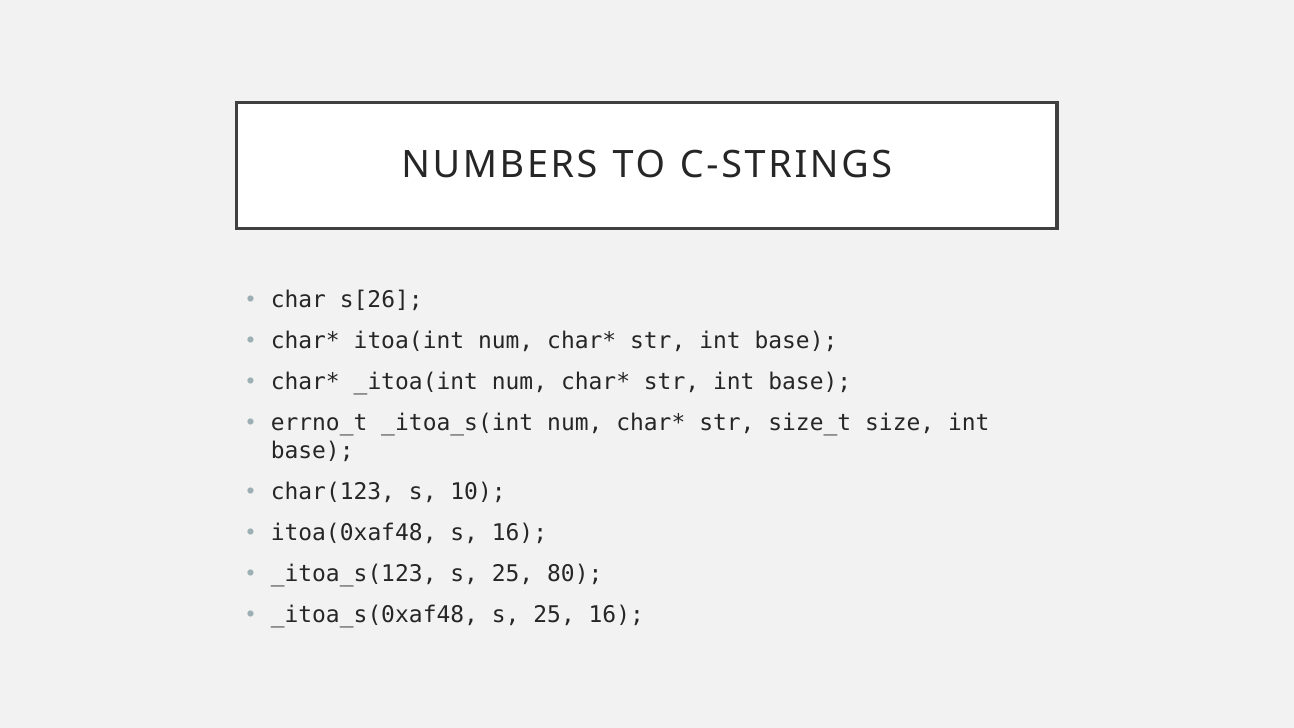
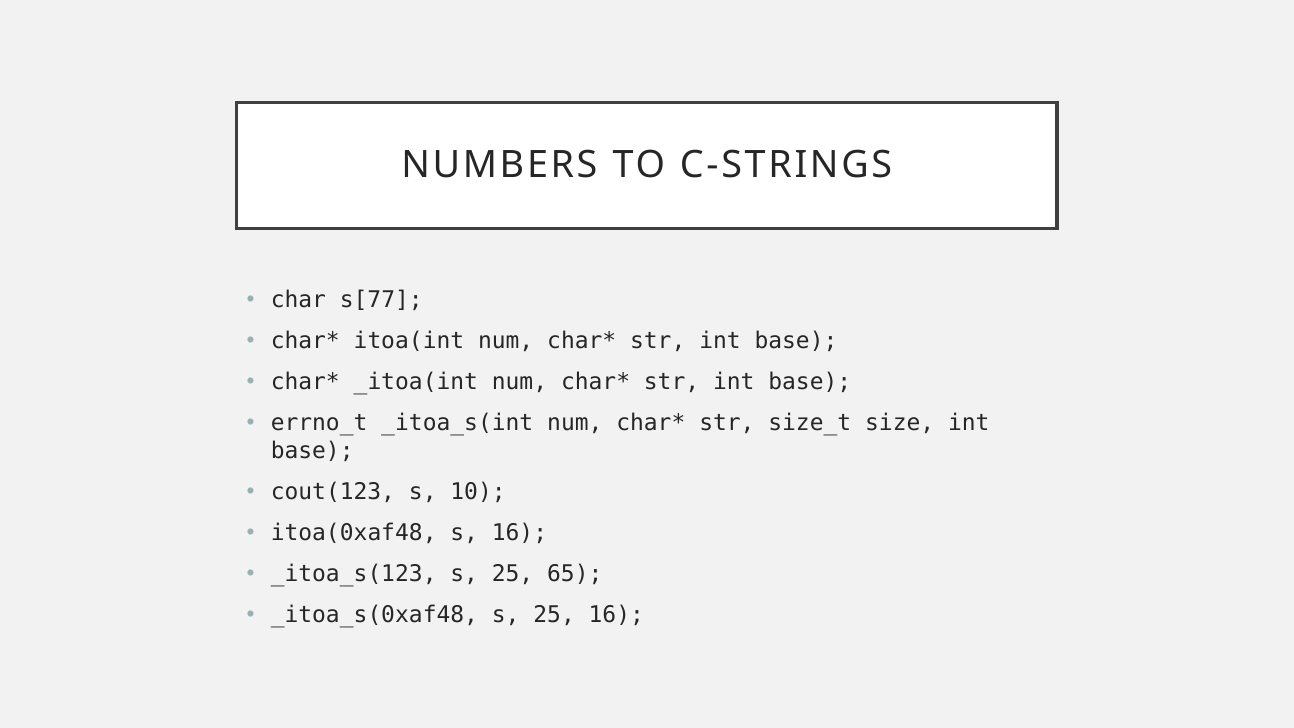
s[26: s[26 -> s[77 (381, 300)
char(123: char(123 -> cout(123 (333, 492)
80: 80 -> 65 (575, 574)
